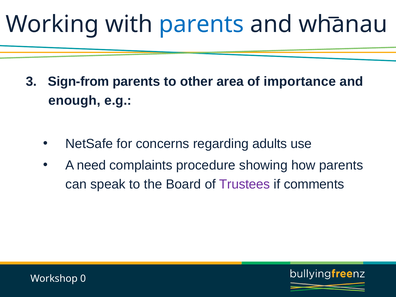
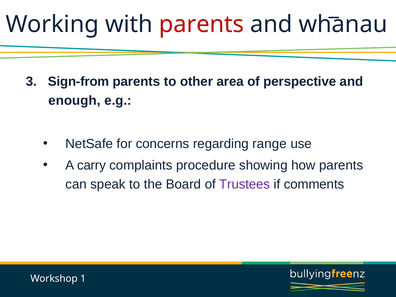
parents colour: blue -> red (201, 24)
importance: importance -> perspective (300, 81)
adults: adults -> range (270, 144)
need: need -> carry (91, 165)
0: 0 -> 1 (83, 279)
